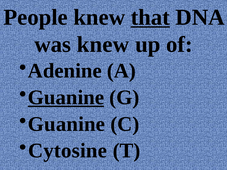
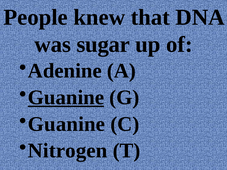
that underline: present -> none (150, 17)
was knew: knew -> sugar (103, 45)
Cytosine: Cytosine -> Nitrogen (68, 151)
